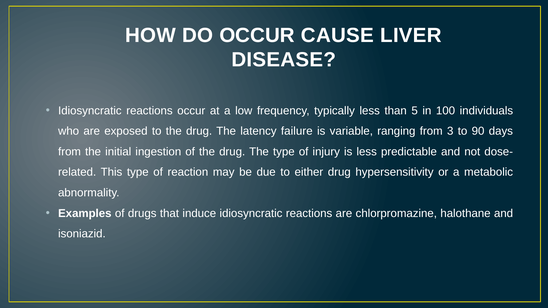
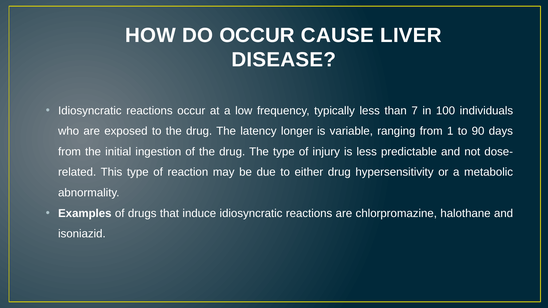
5: 5 -> 7 (415, 111)
failure: failure -> longer (297, 131)
3: 3 -> 1 (450, 131)
